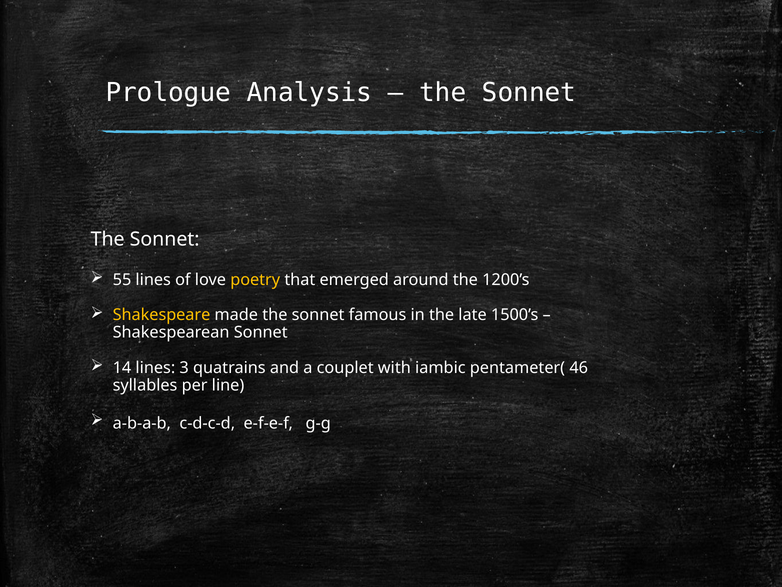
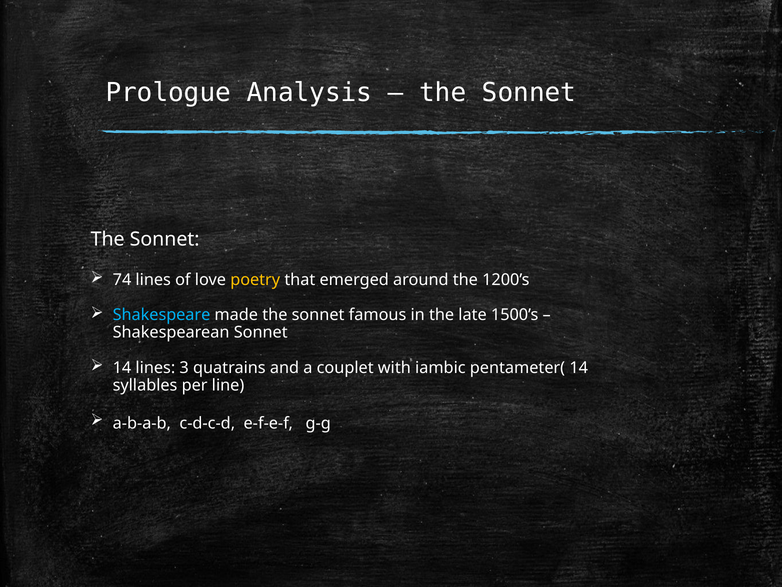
55: 55 -> 74 (122, 280)
Shakespeare colour: yellow -> light blue (162, 315)
pentameter( 46: 46 -> 14 (579, 368)
